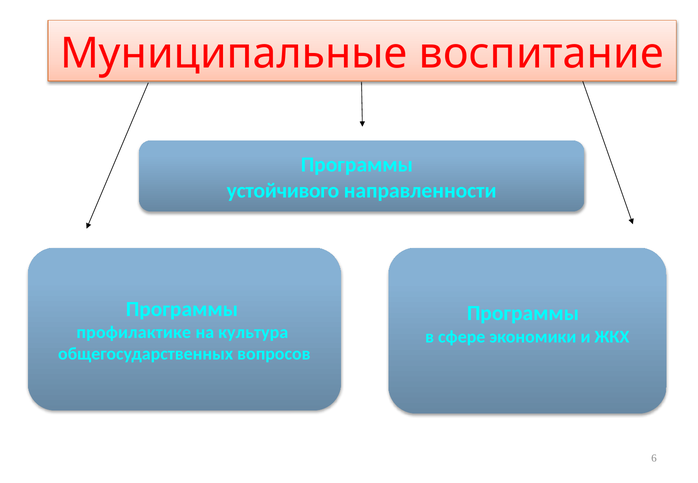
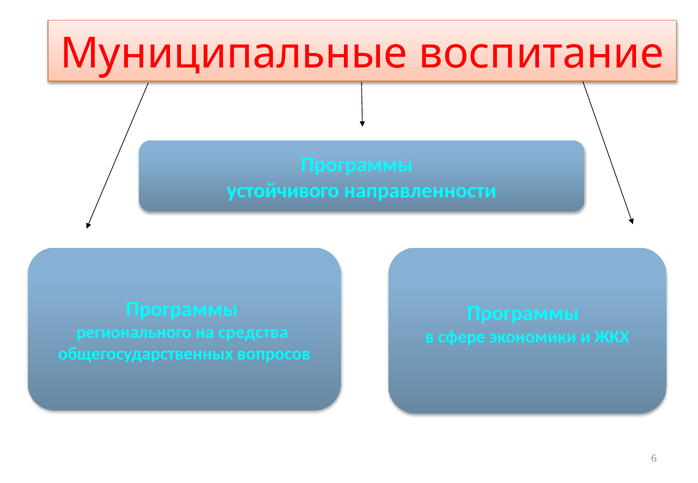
профилактике: профилактике -> регионального (134, 333)
культура: культура -> средства (253, 333)
